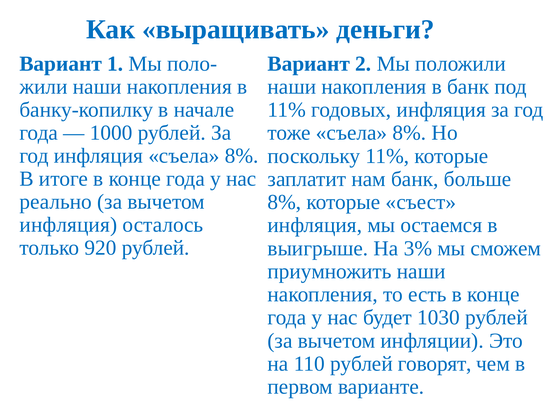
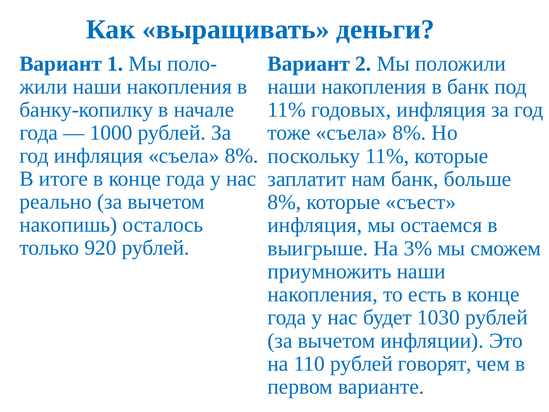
инфляция: инфляция -> накопишь (68, 225)
